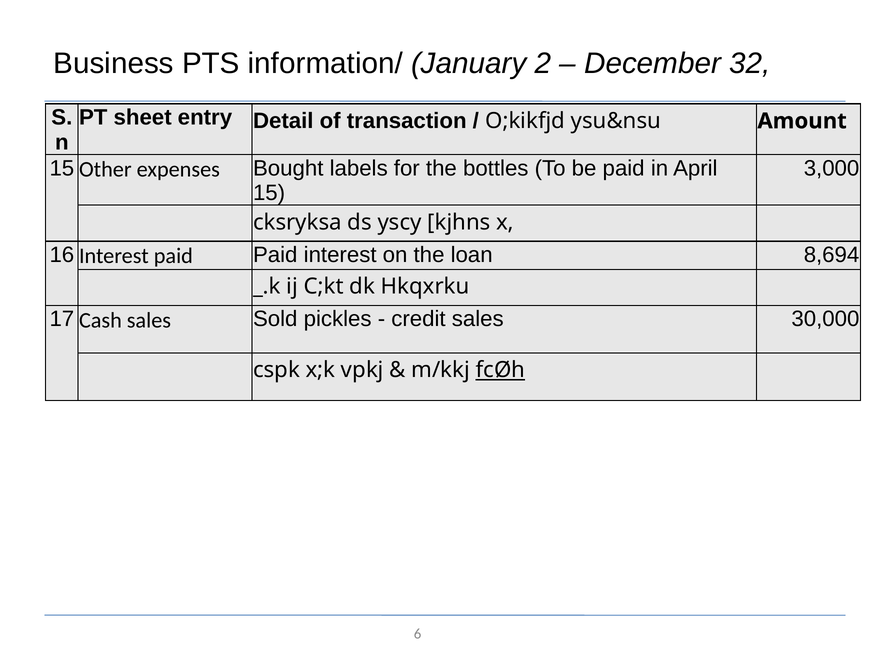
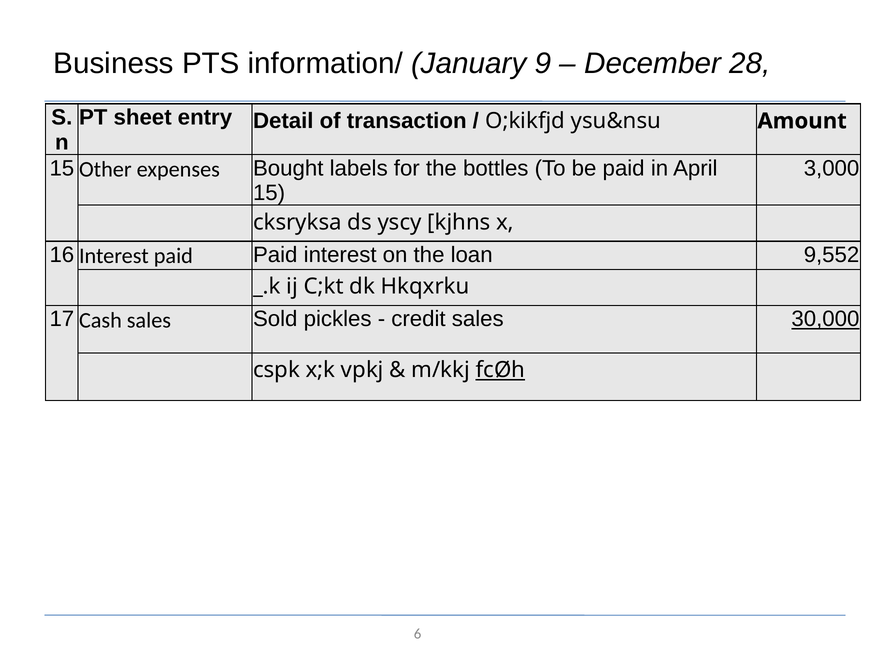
2: 2 -> 9 (543, 64)
32: 32 -> 28 (750, 64)
8,694: 8,694 -> 9,552 (832, 255)
30,000 underline: none -> present (825, 319)
